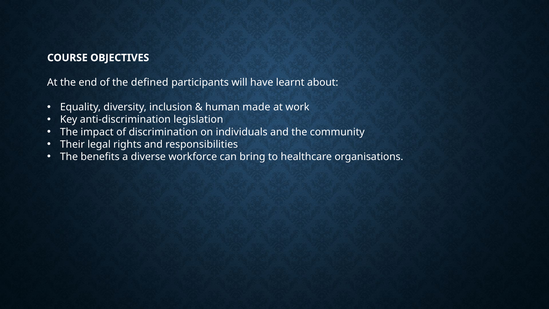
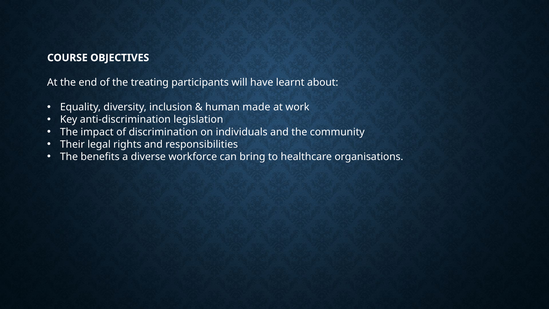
defined: defined -> treating (150, 82)
